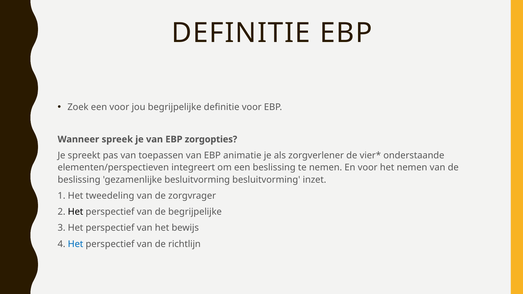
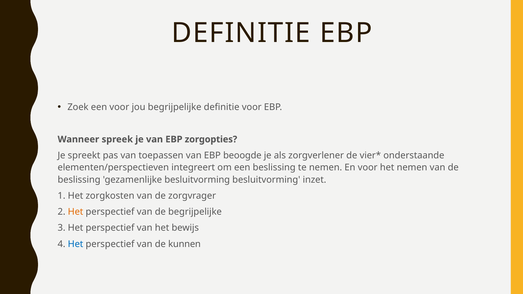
animatie: animatie -> beoogde (242, 155)
tweedeling: tweedeling -> zorgkosten (110, 196)
Het colour: black -> orange (76, 212)
richtlijn: richtlijn -> kunnen (184, 244)
